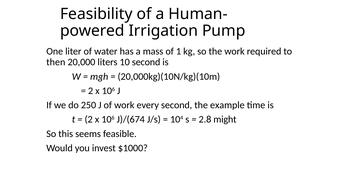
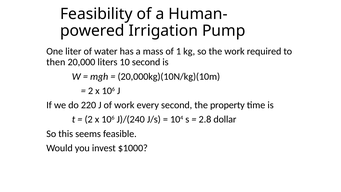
250: 250 -> 220 (88, 105)
example: example -> property (227, 105)
J)/(674: J)/(674 -> J)/(240 (131, 119)
might: might -> dollar (225, 119)
